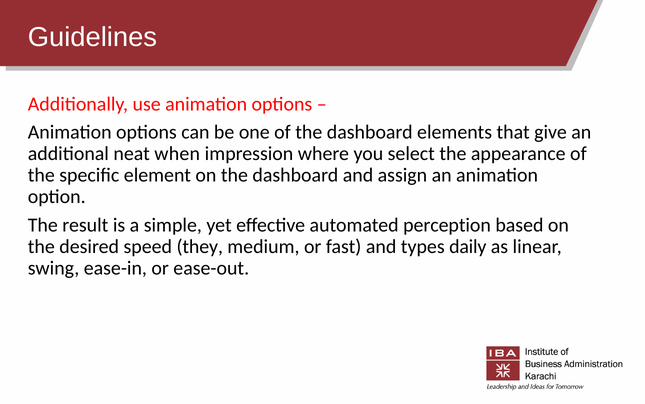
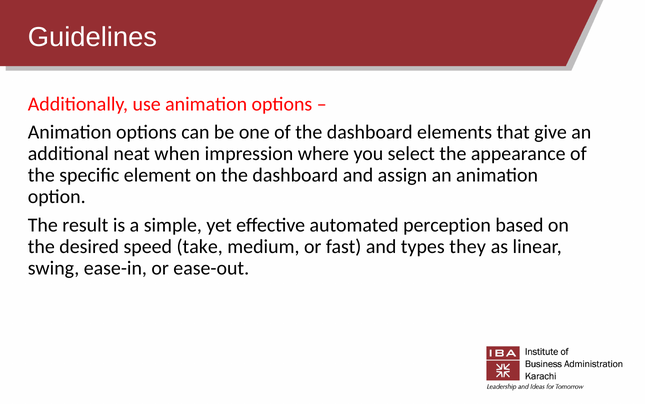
they: they -> take (200, 246)
daily: daily -> they (468, 246)
